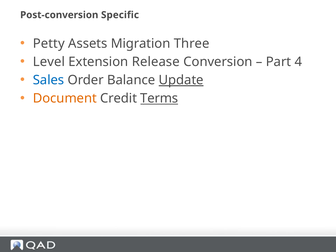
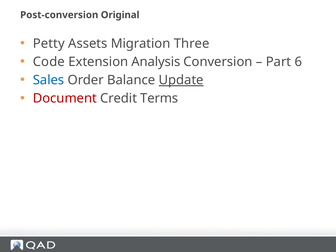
Specific: Specific -> Original (120, 15)
Level: Level -> Code (49, 62)
Release: Release -> Analysis (156, 62)
4: 4 -> 6 (298, 62)
Document colour: orange -> red (65, 98)
Terms underline: present -> none (159, 98)
